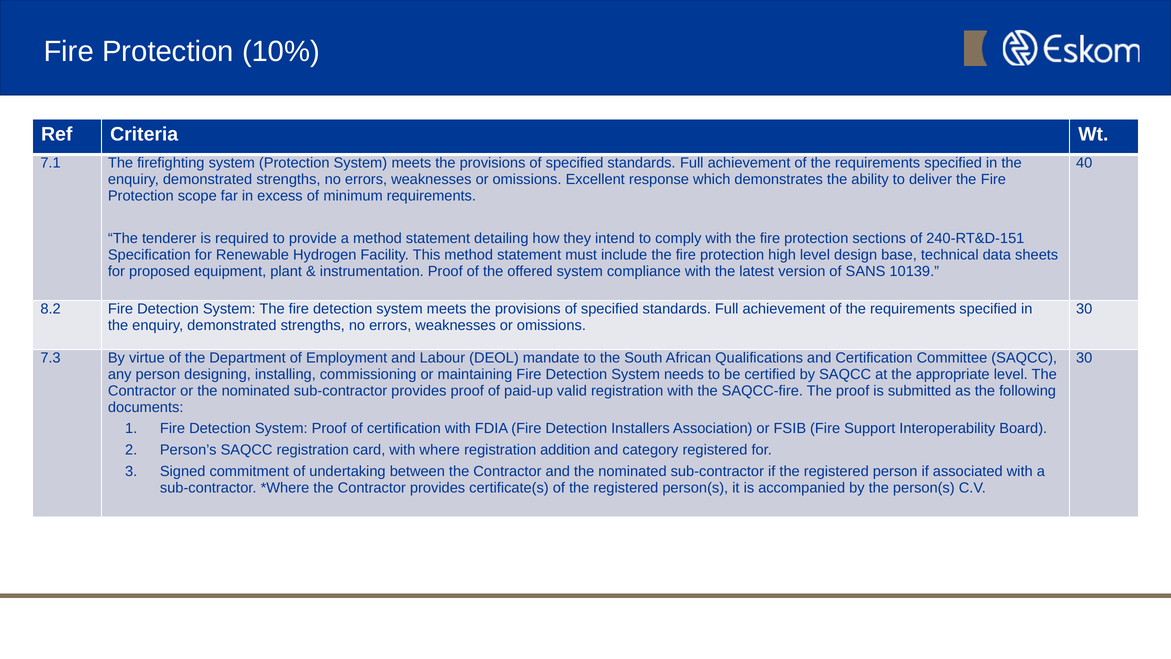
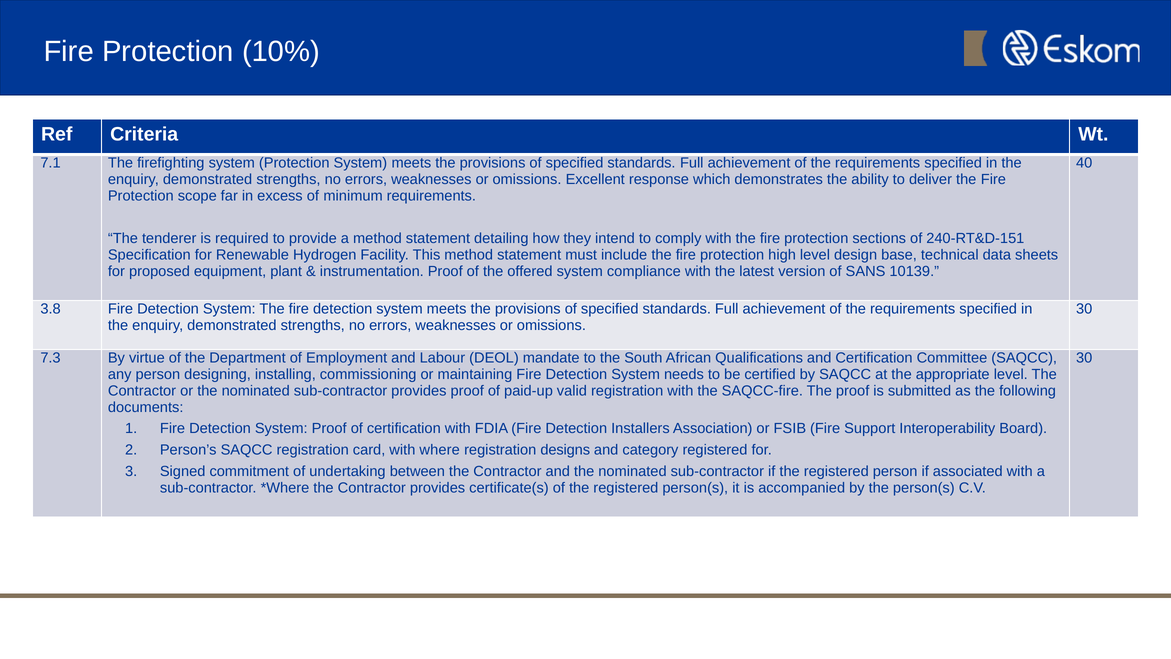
8.2: 8.2 -> 3.8 (51, 309)
addition: addition -> designs (565, 450)
